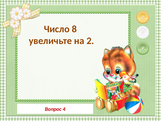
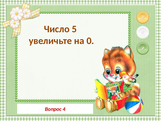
8: 8 -> 5 (74, 29)
2: 2 -> 0 (90, 41)
